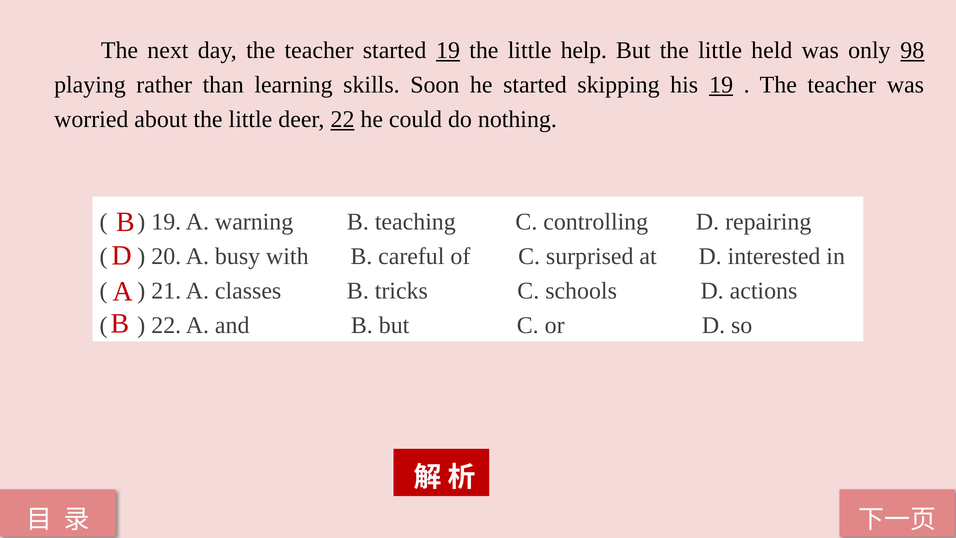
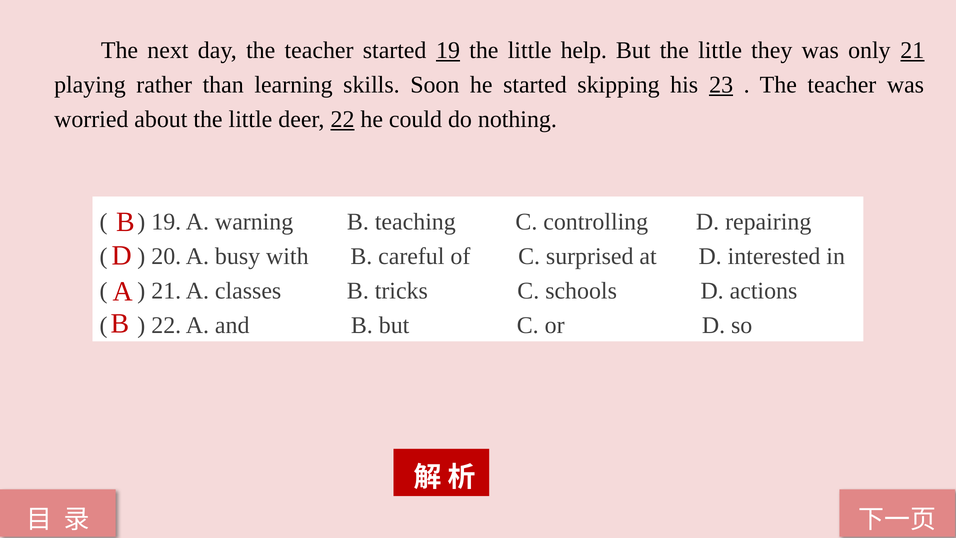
held: held -> they (772, 50)
only 98: 98 -> 21 (912, 50)
his 19: 19 -> 23 (721, 85)
